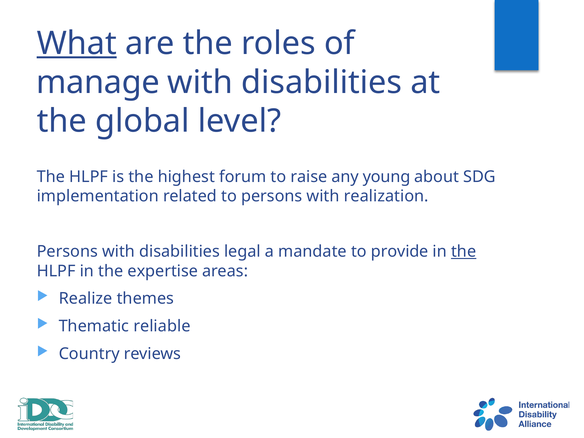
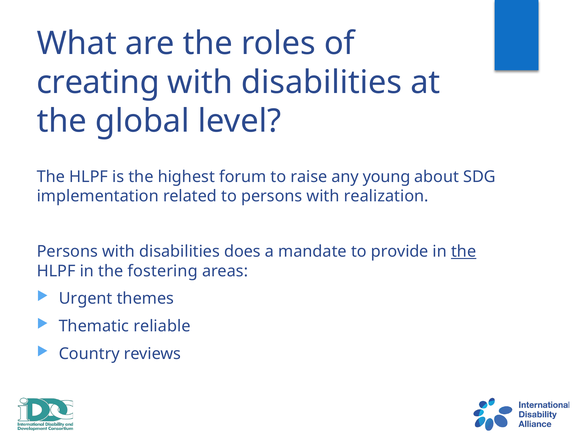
What underline: present -> none (77, 43)
manage: manage -> creating (98, 82)
legal: legal -> does (242, 251)
expertise: expertise -> fostering (163, 271)
Realize: Realize -> Urgent (86, 299)
